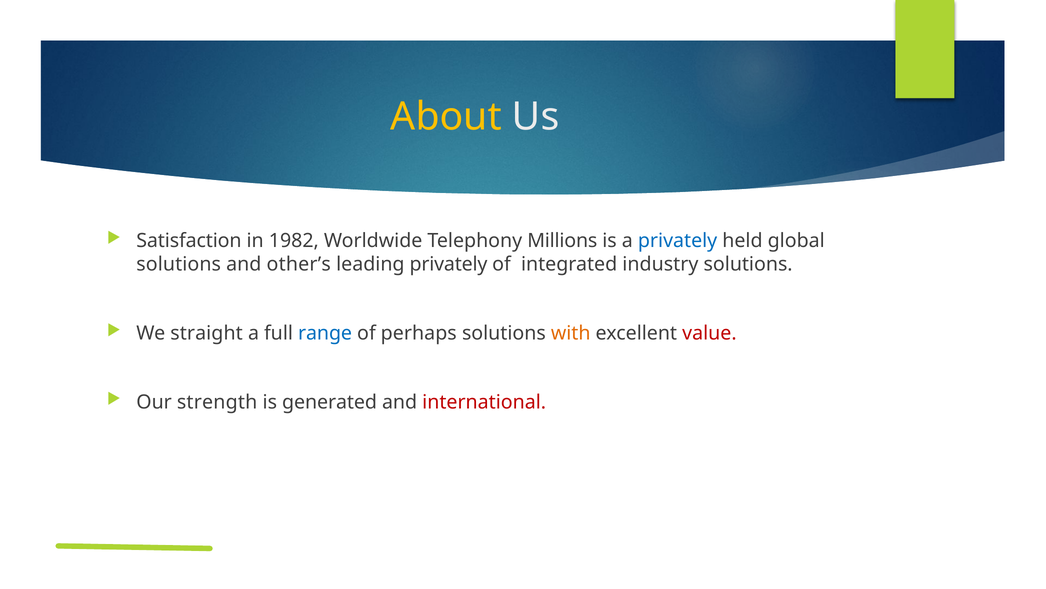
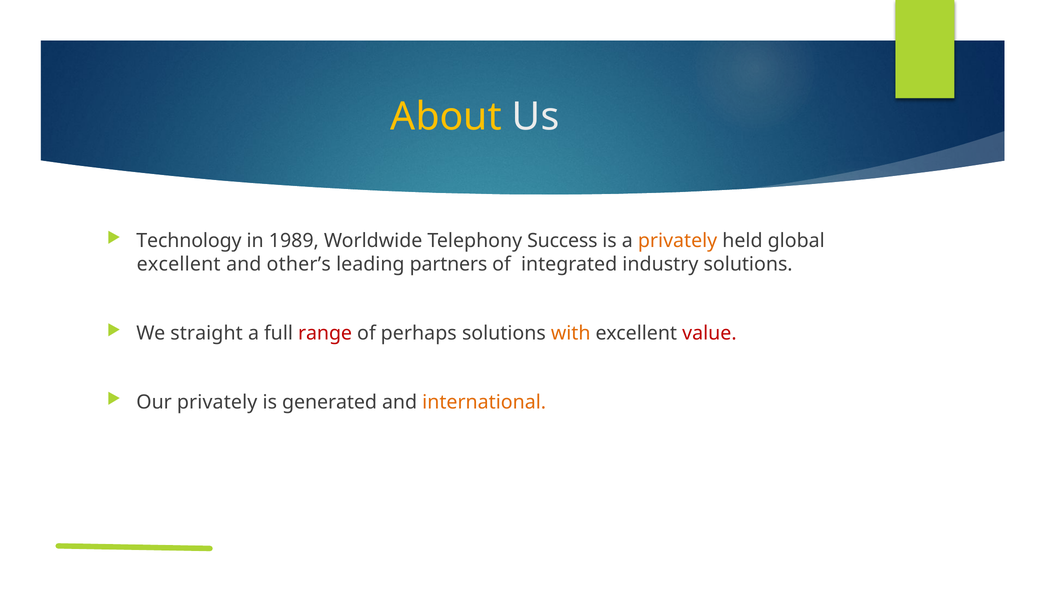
Satisfaction: Satisfaction -> Technology (189, 240)
1982: 1982 -> 1989 (294, 240)
Millions: Millions -> Success (562, 240)
privately colour: blue -> orange (678, 240)
solutions: solutions -> excellent (179, 264)
leading privately: privately -> partners (448, 264)
range colour: blue -> red (325, 333)
Our strength: strength -> privately (217, 402)
international colour: red -> orange (484, 402)
